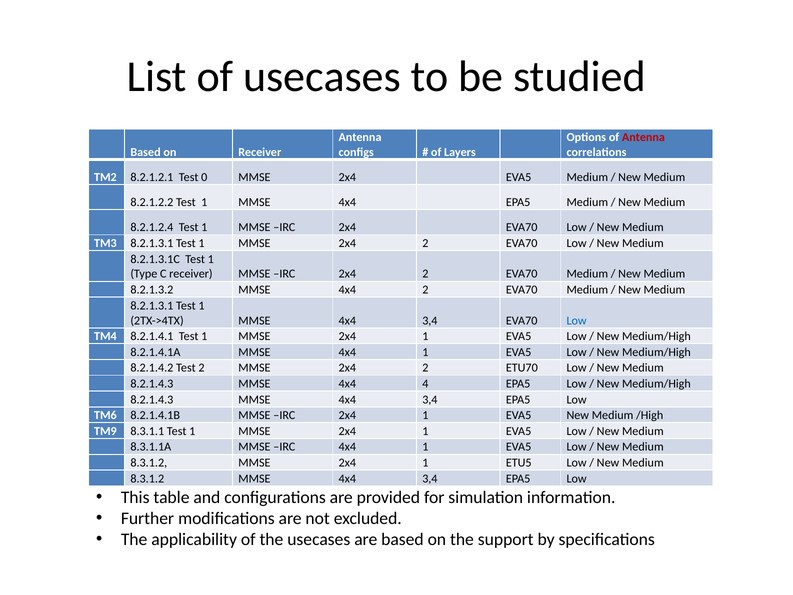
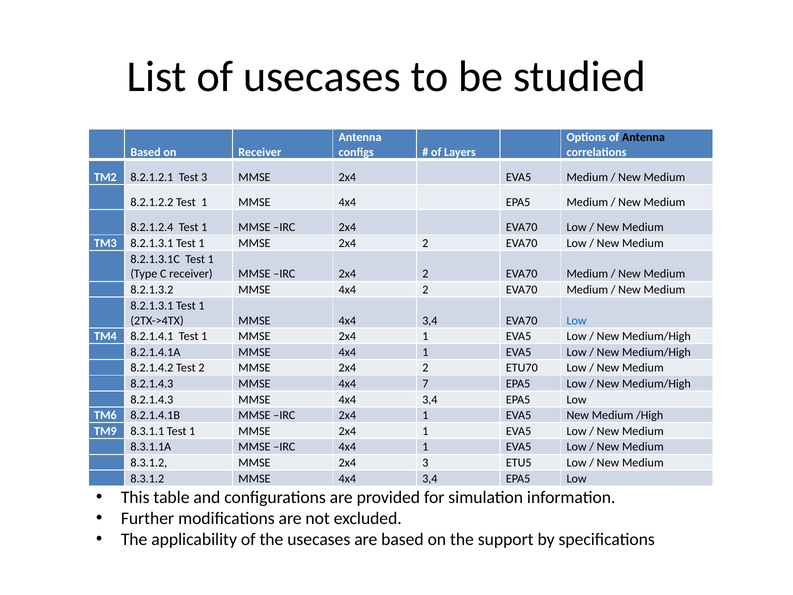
Antenna colour: red -> black (643, 137)
Test 0: 0 -> 3 (204, 177)
4: 4 -> 7 (425, 384)
8.3.1.2 MMSE 2x4 1: 1 -> 3 (425, 463)
